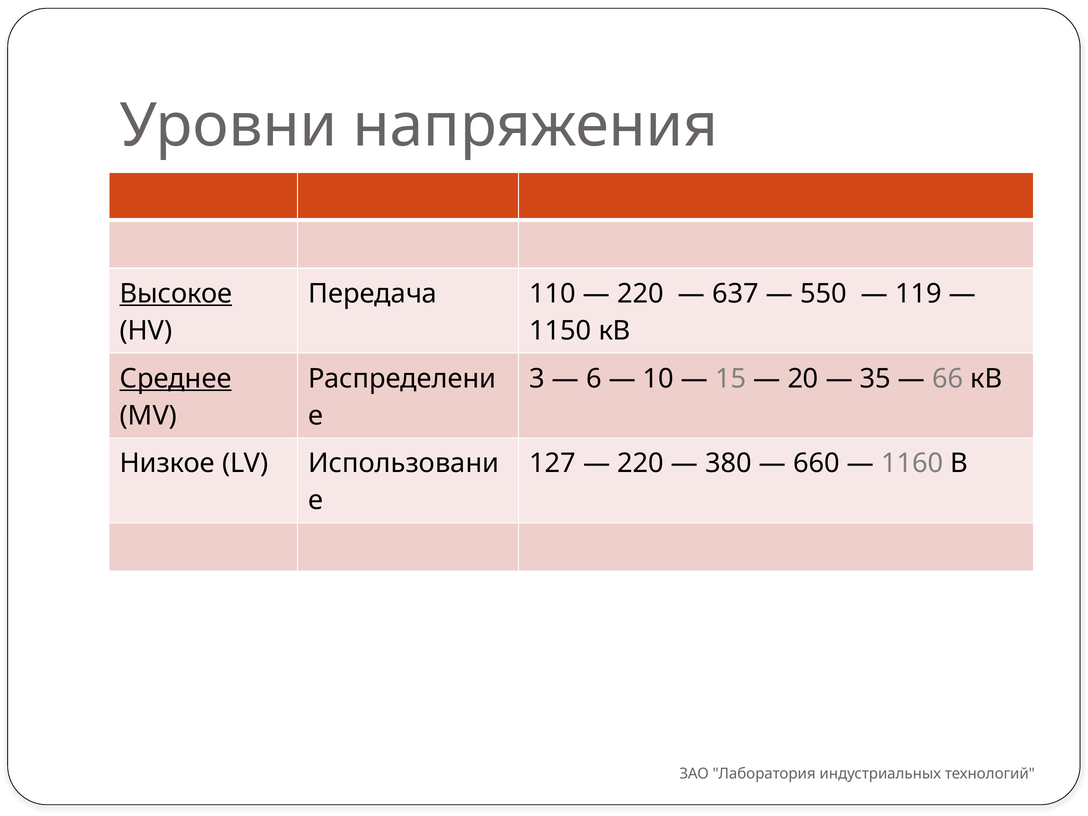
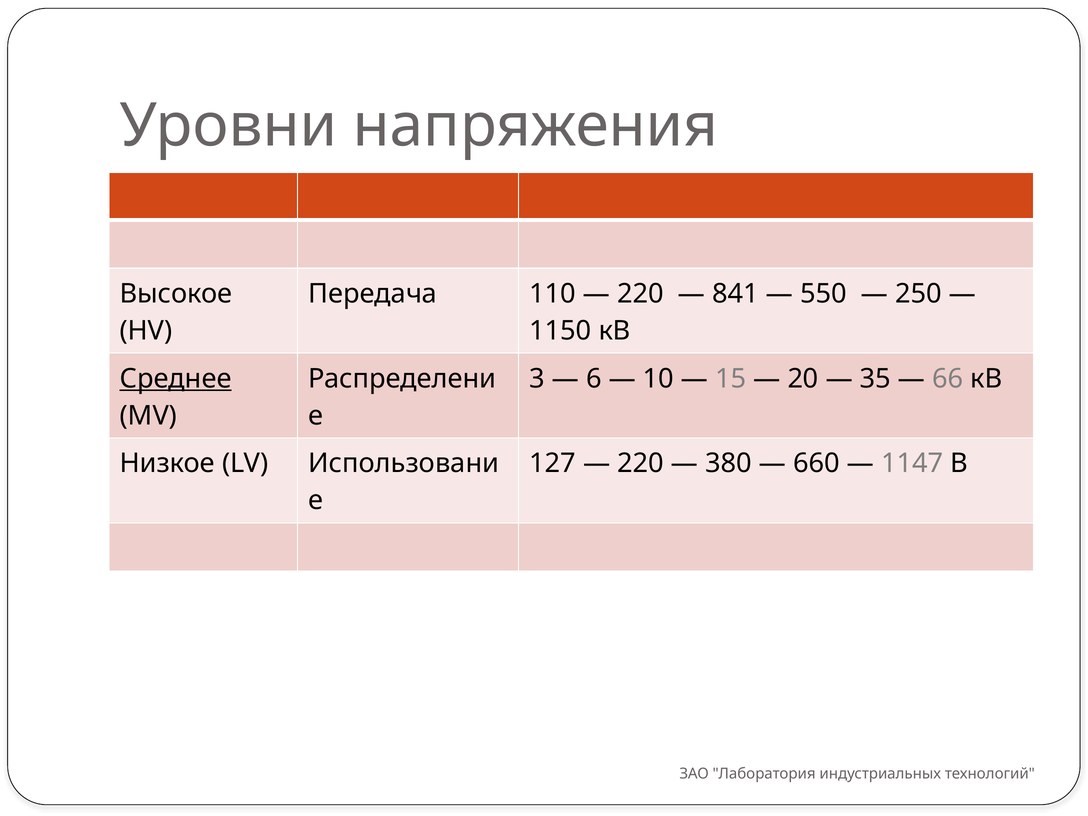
Высокое underline: present -> none (176, 294)
637: 637 -> 841 (736, 294)
119: 119 -> 250 (919, 294)
1160: 1160 -> 1147 (912, 463)
